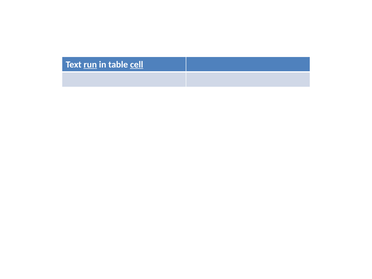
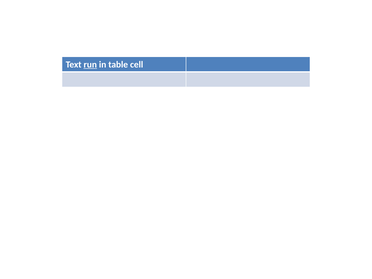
cell underline: present -> none (137, 64)
